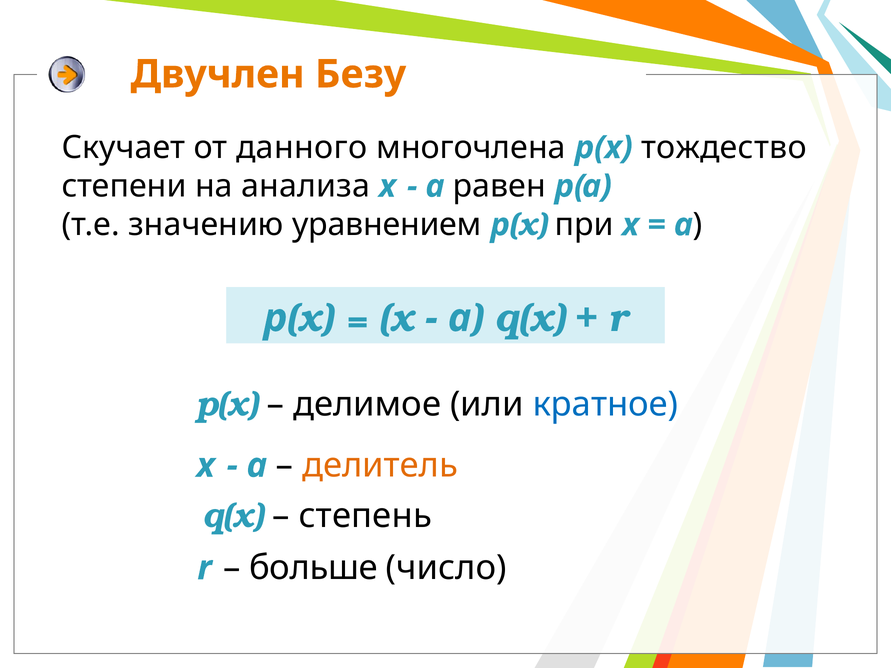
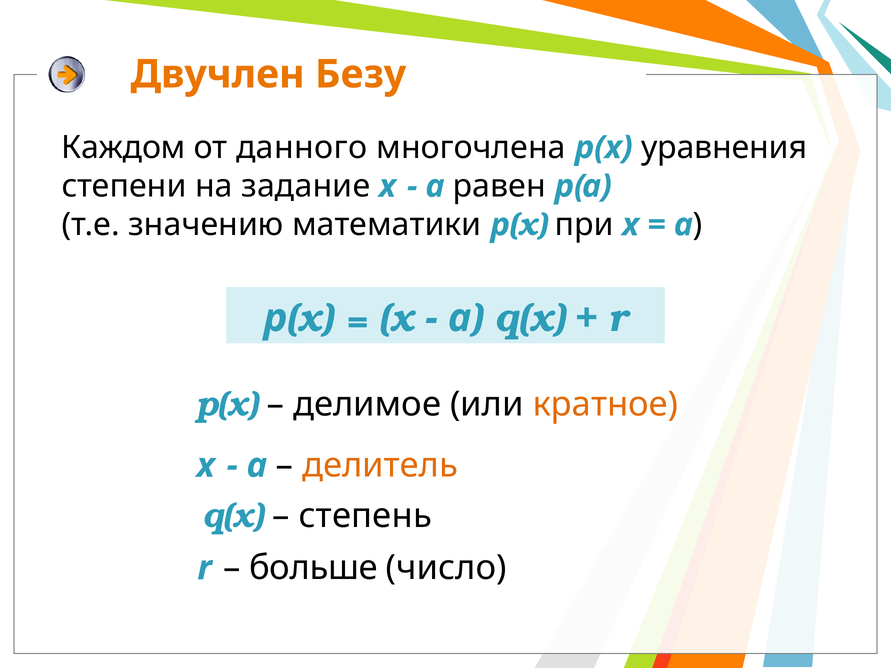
Скучает: Скучает -> Каждом (124, 148)
тождество: тождество -> уравнения (724, 148)
анализа: анализа -> задание (306, 186)
уравнением: уравнением -> математики (387, 225)
кратное colour: blue -> orange (605, 405)
